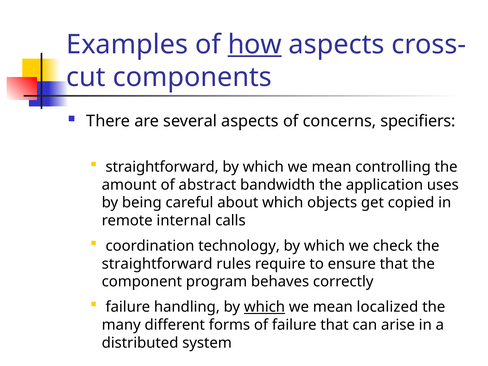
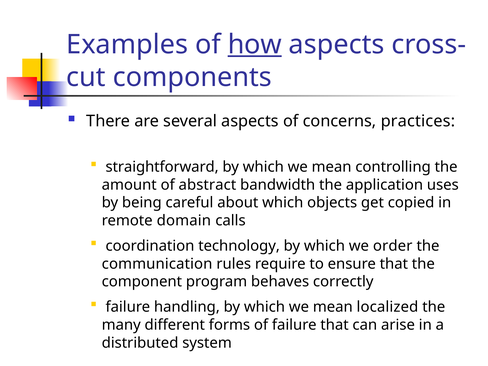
specifiers: specifiers -> practices (418, 121)
internal: internal -> domain (184, 221)
check: check -> order (393, 246)
straightforward: straightforward -> communication (157, 264)
which underline: present -> none (264, 307)
